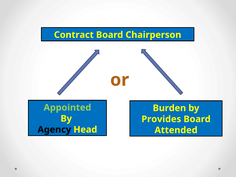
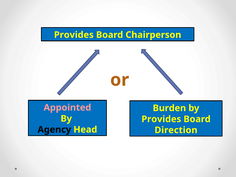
Contract: Contract -> Provides (74, 35)
Appointed colour: light green -> pink (67, 108)
Attended: Attended -> Direction (176, 130)
